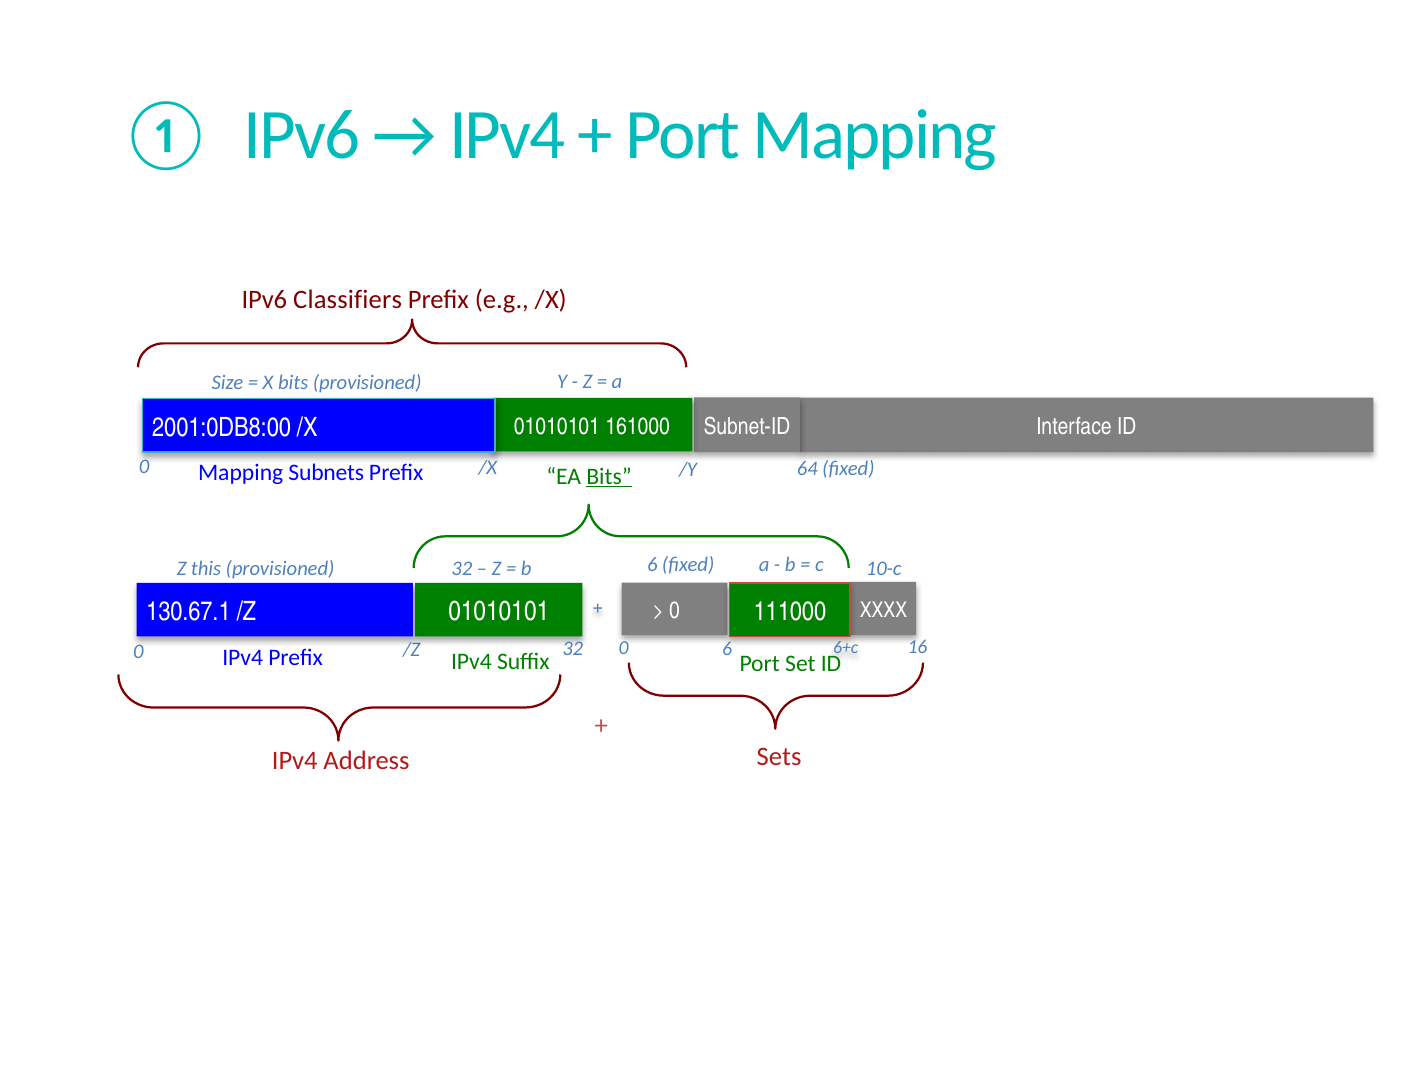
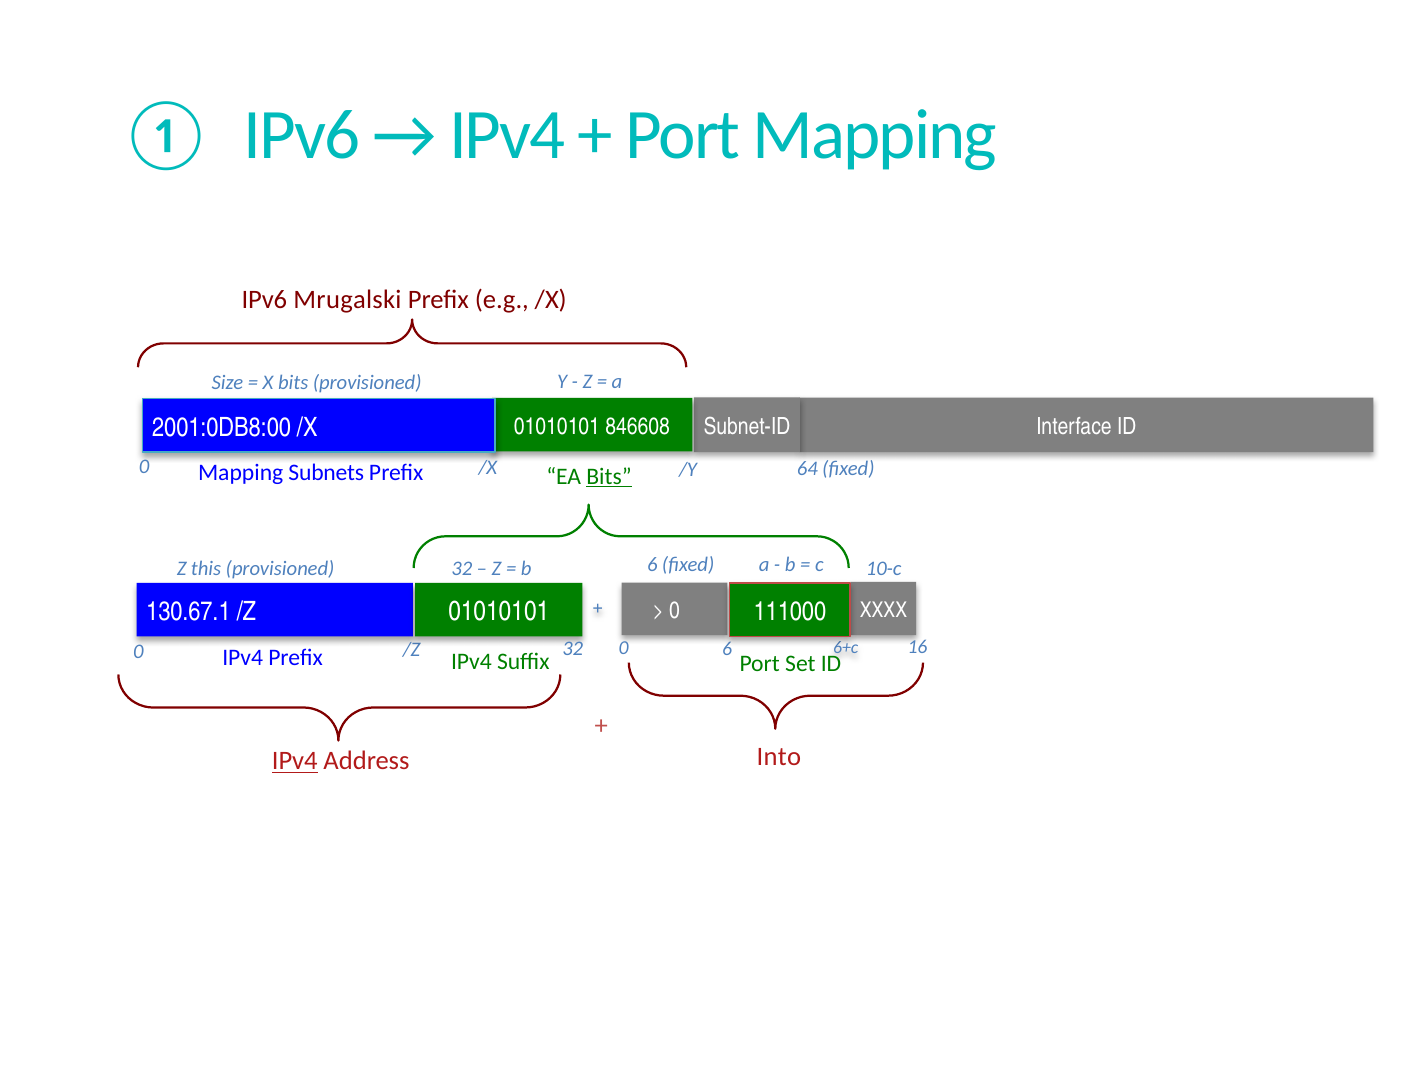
Classifiers: Classifiers -> Mrugalski (348, 300)
161000: 161000 -> 846608 (638, 426)
IPv4 underline: none -> present (295, 761)
Sets: Sets -> Into (779, 757)
